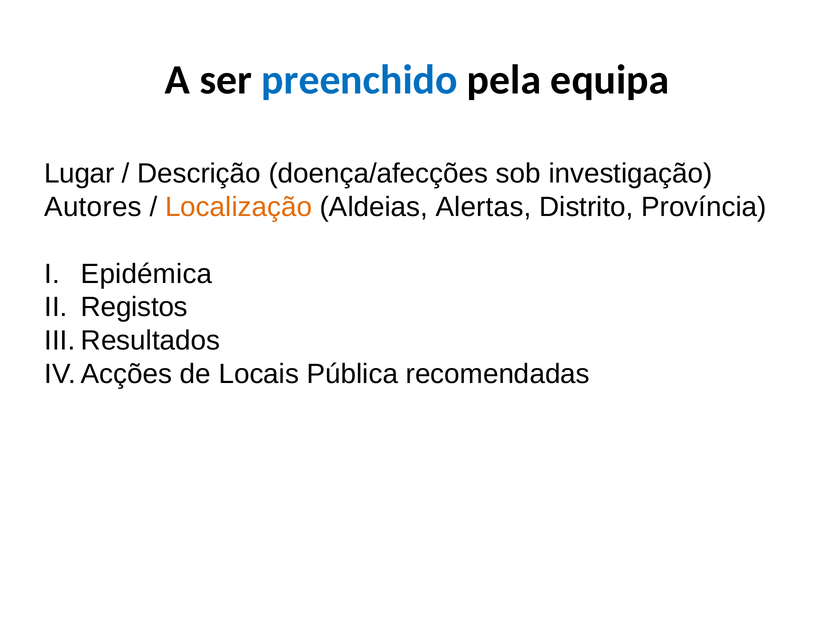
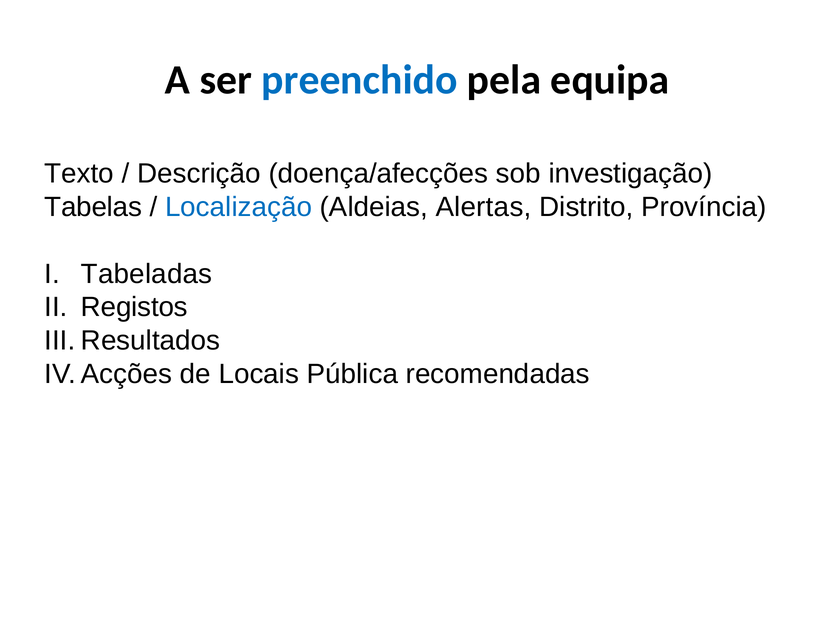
Lugar: Lugar -> Texto (79, 174)
Autores: Autores -> Tabelas (93, 207)
Localização colour: orange -> blue (239, 207)
Epidémica: Epidémica -> Tabeladas (147, 274)
